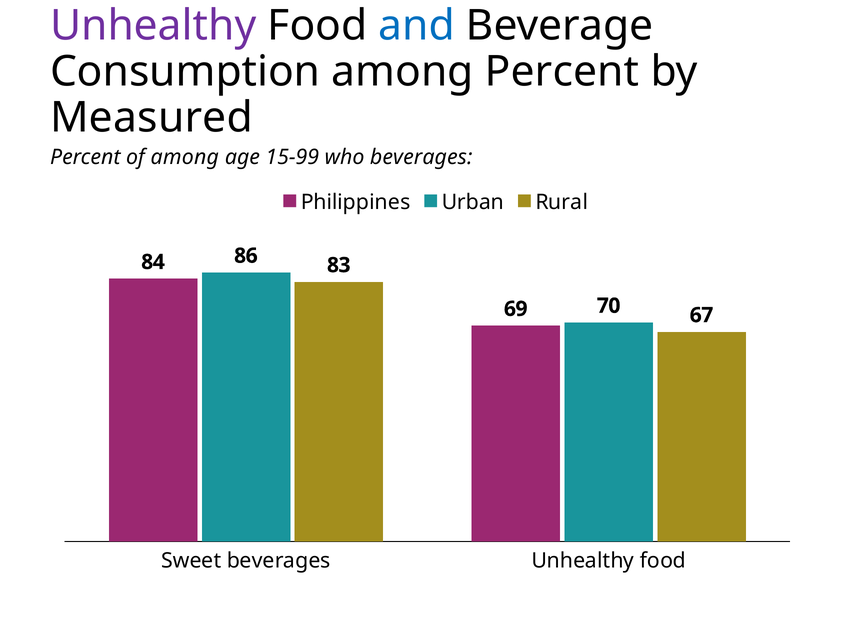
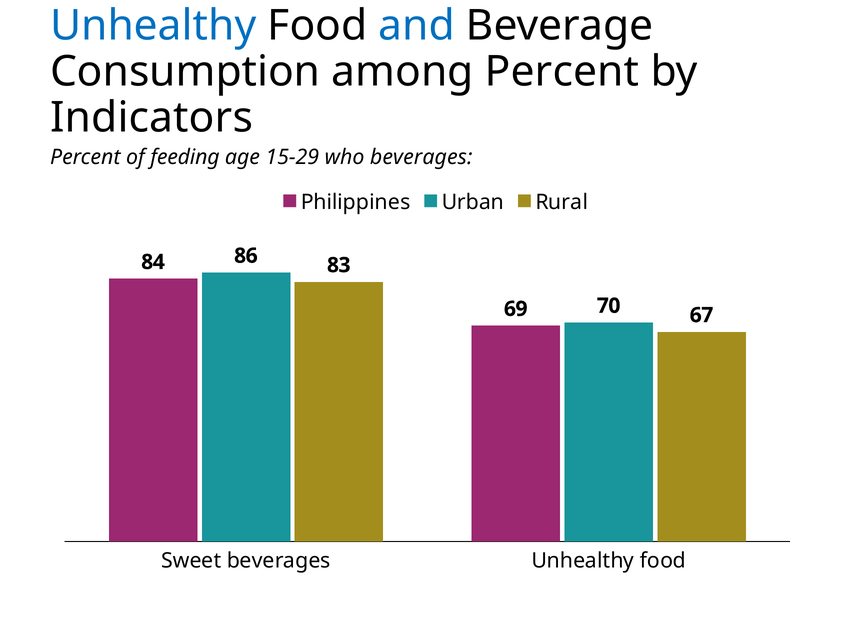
Unhealthy colour: purple -> blue (153, 26)
Measured: Measured -> Indicators (152, 118)
of among: among -> feeding (185, 157)
15-99: 15-99 -> 15-29 (292, 157)
